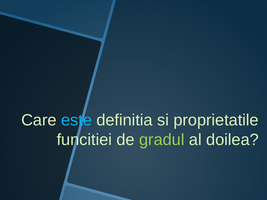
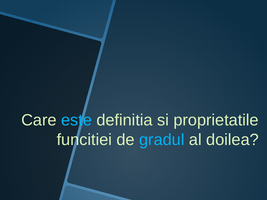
gradul colour: light green -> light blue (162, 140)
